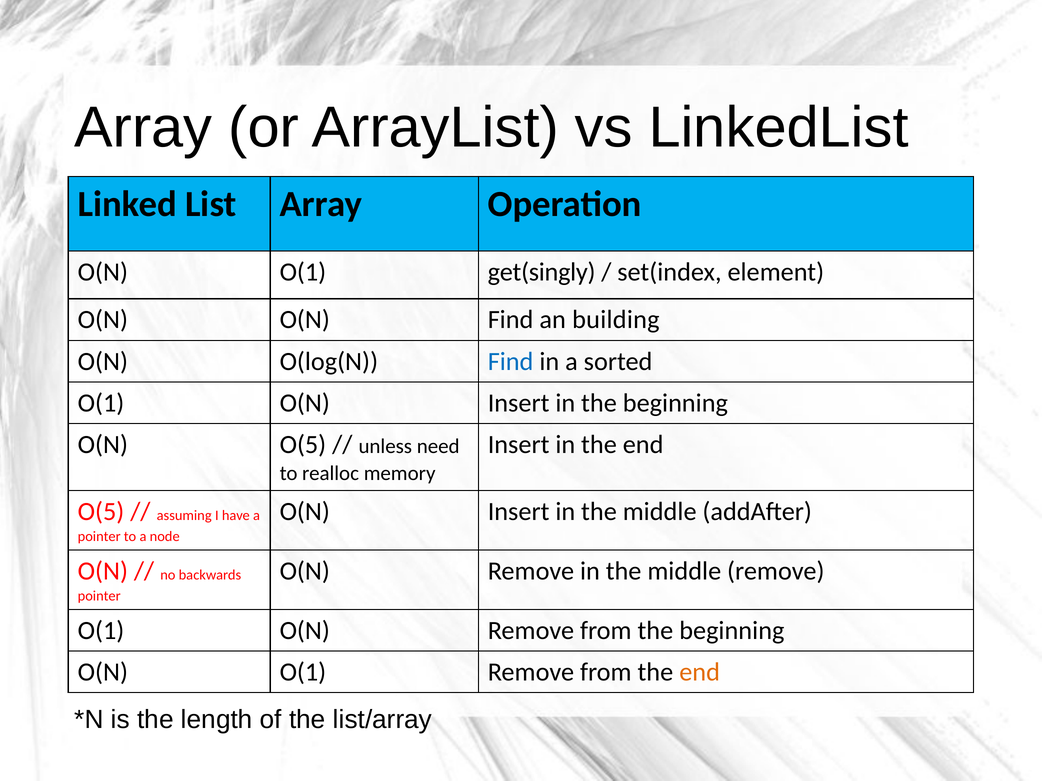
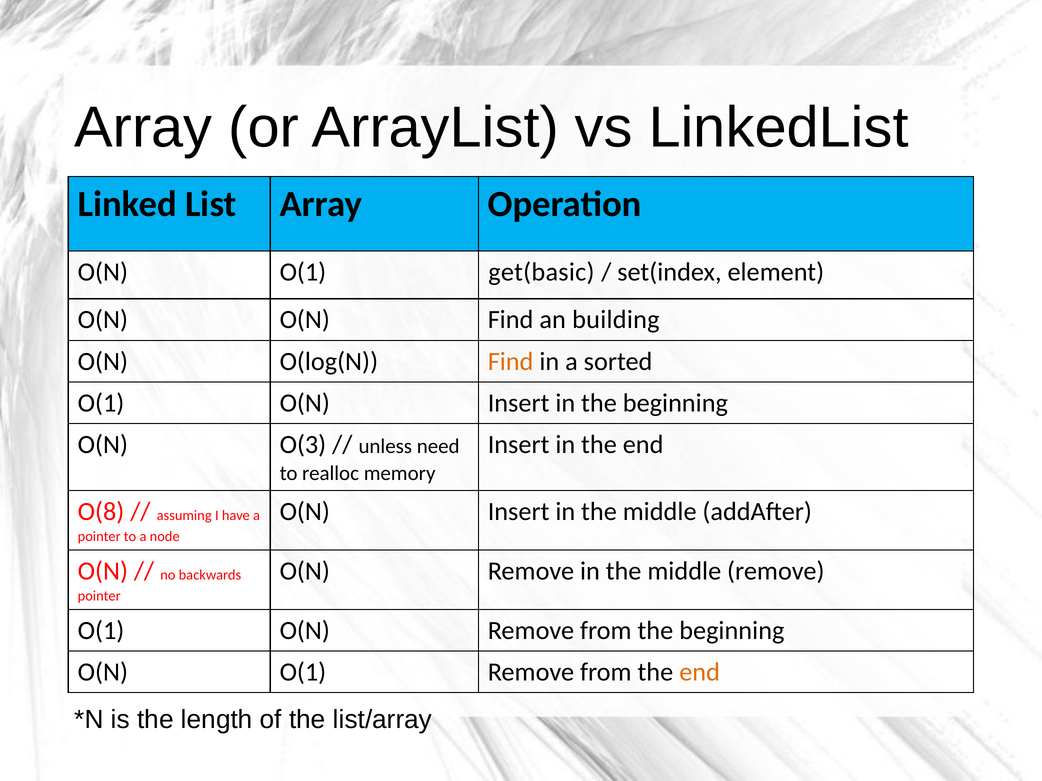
get(singly: get(singly -> get(basic (541, 272)
Find colour: blue -> orange (511, 362)
O(N O(5: O(5 -> O(3 (303, 445)
O(5: O(5 -> O(8 (101, 512)
